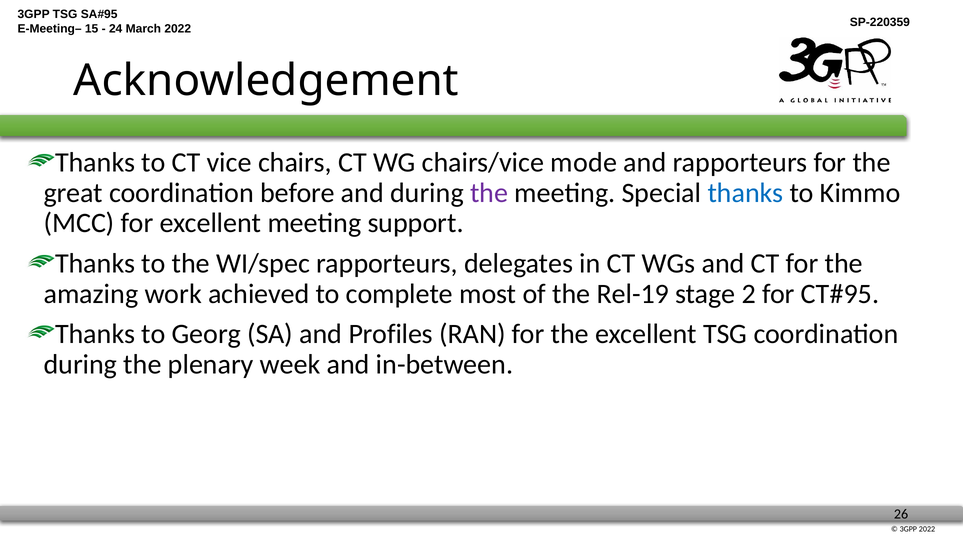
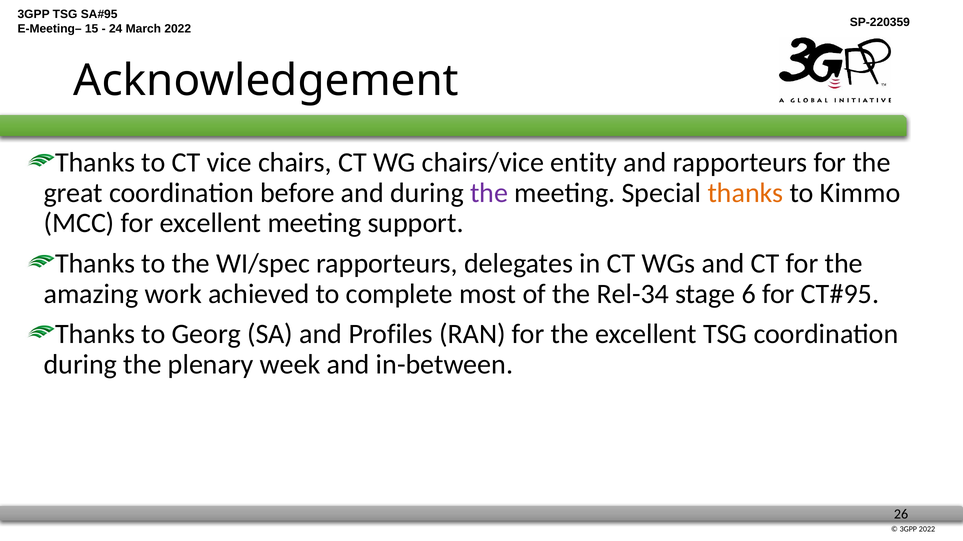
mode: mode -> entity (584, 163)
thanks colour: blue -> orange (746, 193)
Rel-19: Rel-19 -> Rel-34 (633, 294)
2: 2 -> 6 (749, 294)
